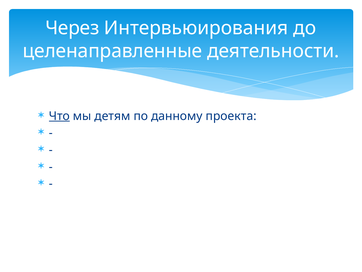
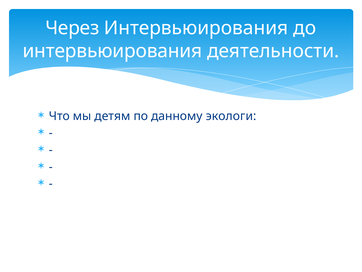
целенаправленные: целенаправленные -> интервьюирования (112, 51)
Что underline: present -> none (59, 116)
проекта: проекта -> экологи (231, 116)
